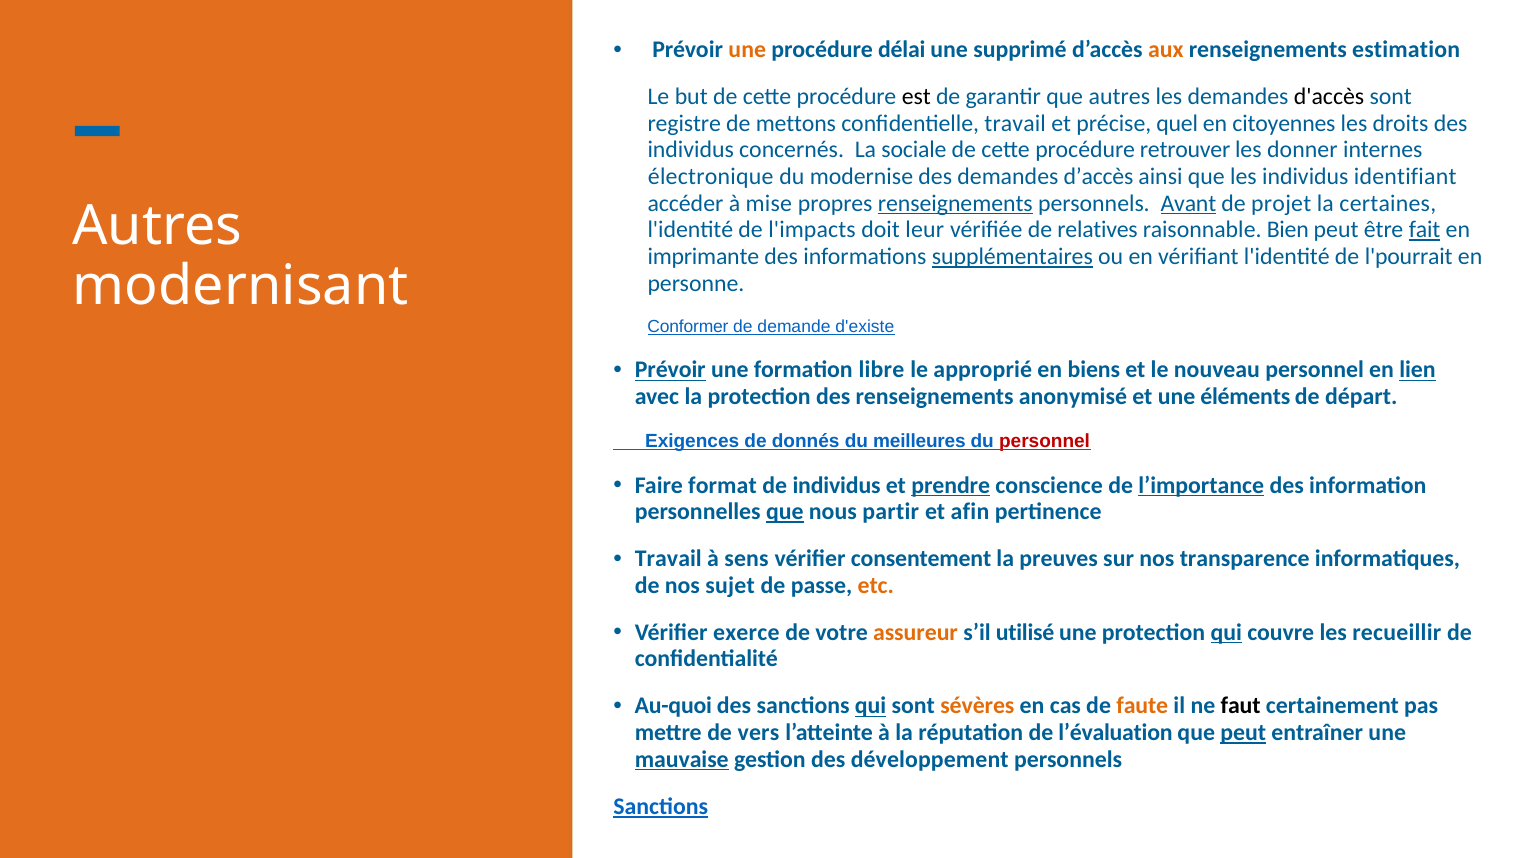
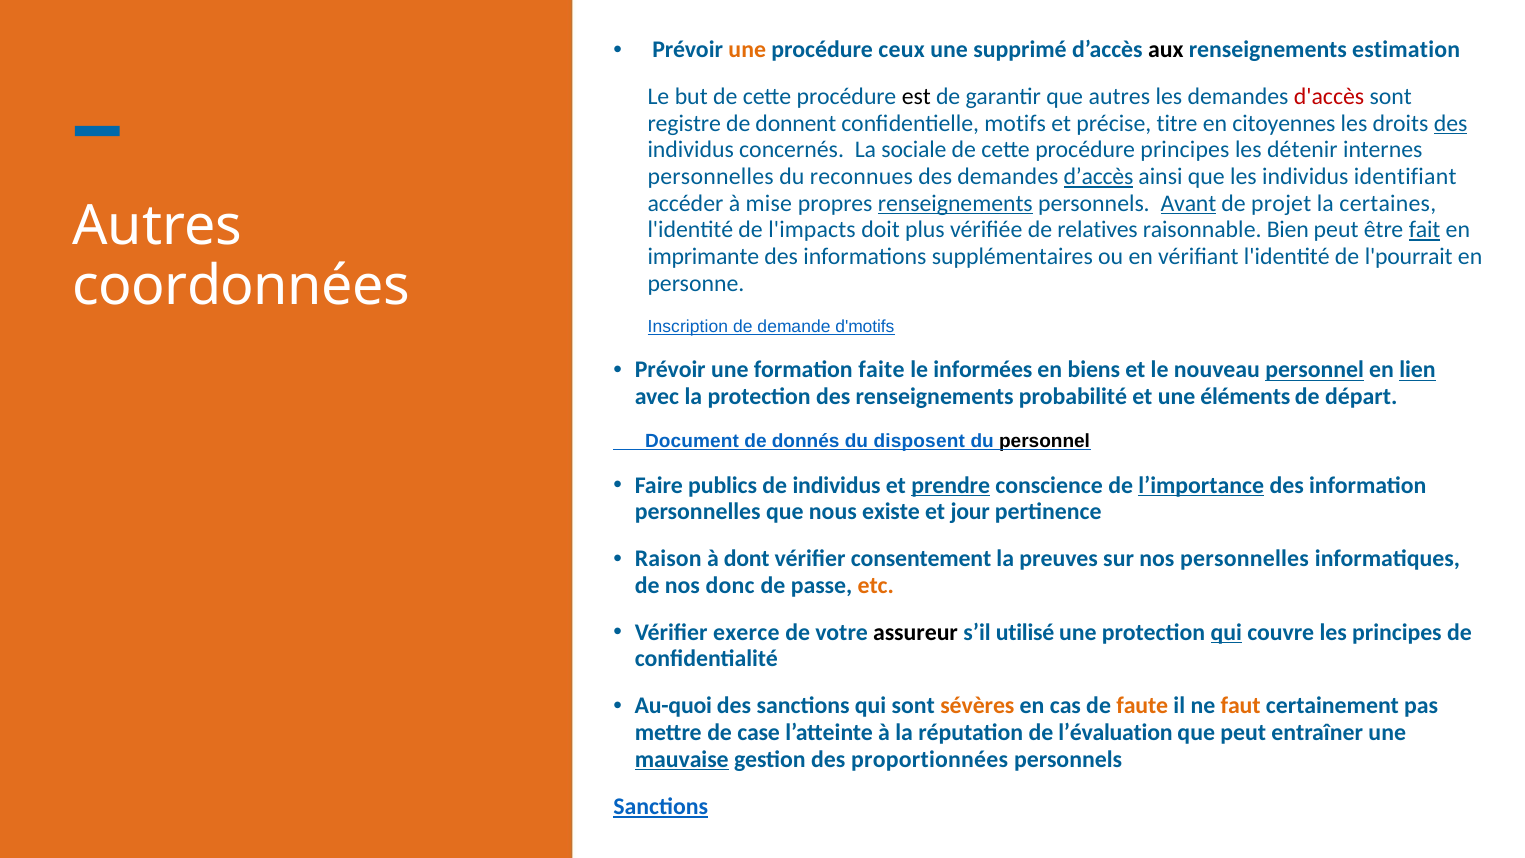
délai: délai -> ceux (902, 50)
aux colour: orange -> black (1166, 50)
d'accès colour: black -> red (1329, 97)
mettons: mettons -> donnent (796, 123)
confidentielle travail: travail -> motifs (1015, 123)
quel: quel -> titre (1177, 123)
des underline: none -> present (1451, 123)
procédure retrouver: retrouver -> principes (1185, 150)
donner: donner -> détenir (1302, 150)
électronique: électronique -> personnelles (711, 177)
modernise: modernise -> reconnues (861, 177)
d’accès underline: none -> present (1099, 177)
leur: leur -> plus (925, 230)
supplémentaires underline: present -> none (1012, 257)
modernisant: modernisant -> coordonnées (241, 286)
Conformer: Conformer -> Inscription (688, 327)
d'existe: d'existe -> d'motifs (865, 327)
Prévoir underline: present -> none (670, 370)
libre: libre -> faite (882, 370)
approprié: approprié -> informées (983, 370)
personnel underline: none -> present (1315, 370)
anonymisé: anonymisé -> probabilité (1073, 397)
Exigences: Exigences -> Document (692, 441)
meilleures: meilleures -> disposent (919, 441)
personnel colour: red -> black (1045, 441)
format: format -> publics (723, 485)
que underline: present -> none (785, 512)
partir: partir -> existe (891, 512)
afin: afin -> jour (970, 512)
Travail: Travail -> Raison (668, 559)
sens: sens -> dont (747, 559)
nos transparence: transparence -> personnelles (1245, 559)
sujet: sujet -> donc (730, 585)
assureur colour: orange -> black (916, 632)
les recueillir: recueillir -> principes (1397, 632)
qui underline: present -> none (871, 706)
faut colour: black -> orange (1241, 706)
vers: vers -> case (759, 732)
peut underline: present -> none (1243, 732)
développement: développement -> proportionnées (930, 759)
